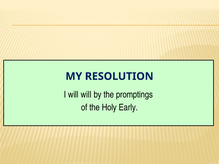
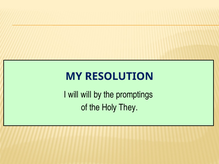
Early: Early -> They (128, 108)
